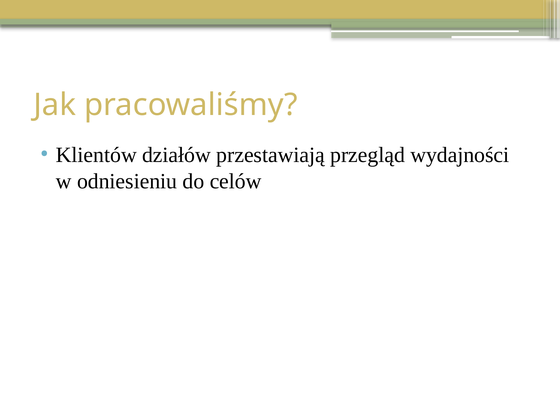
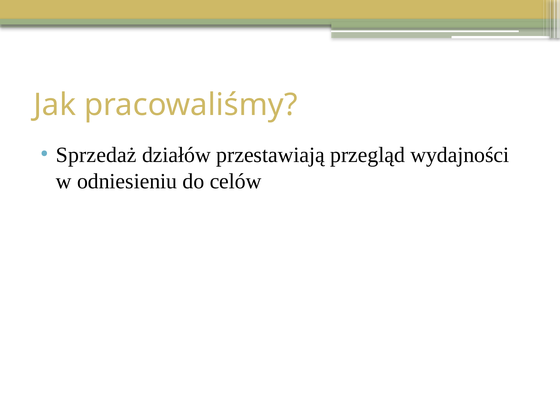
Klientów: Klientów -> Sprzedaż (96, 155)
